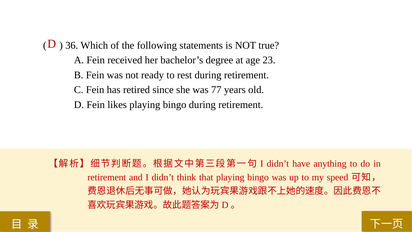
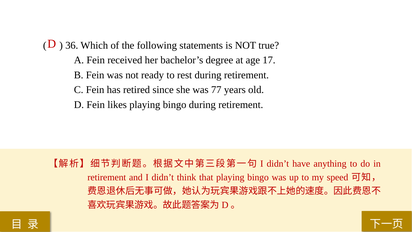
23: 23 -> 17 (269, 60)
